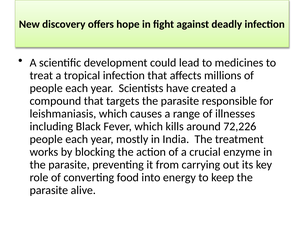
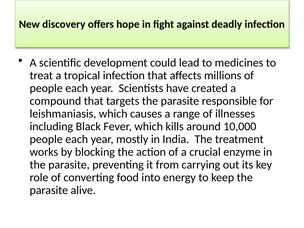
72,226: 72,226 -> 10,000 (240, 126)
